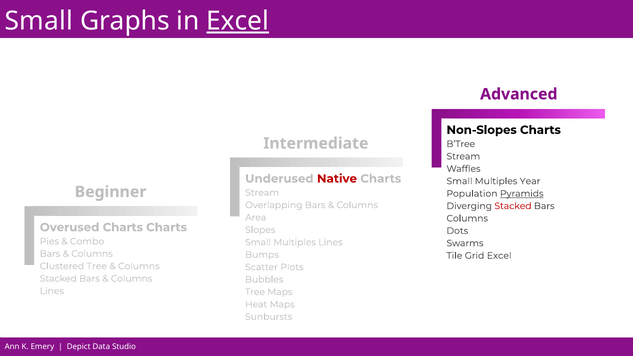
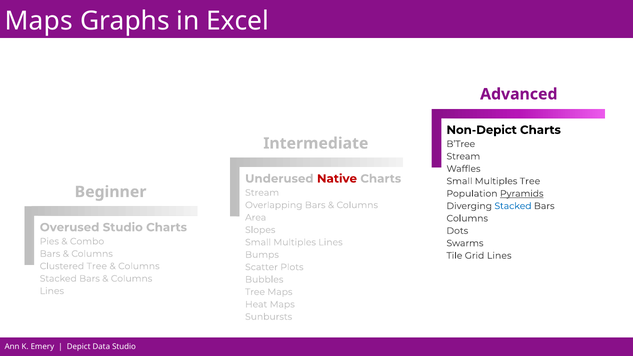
Small: Small -> Maps (39, 21)
Excel underline: present -> none (238, 21)
Non-Slopes: Non-Slopes -> Non-Depict (482, 130)
Multiples Year: Year -> Tree (530, 181)
Stacked colour: red -> blue (513, 206)
Overused Charts: Charts -> Studio (123, 227)
Grid Excel: Excel -> Lines (499, 256)
